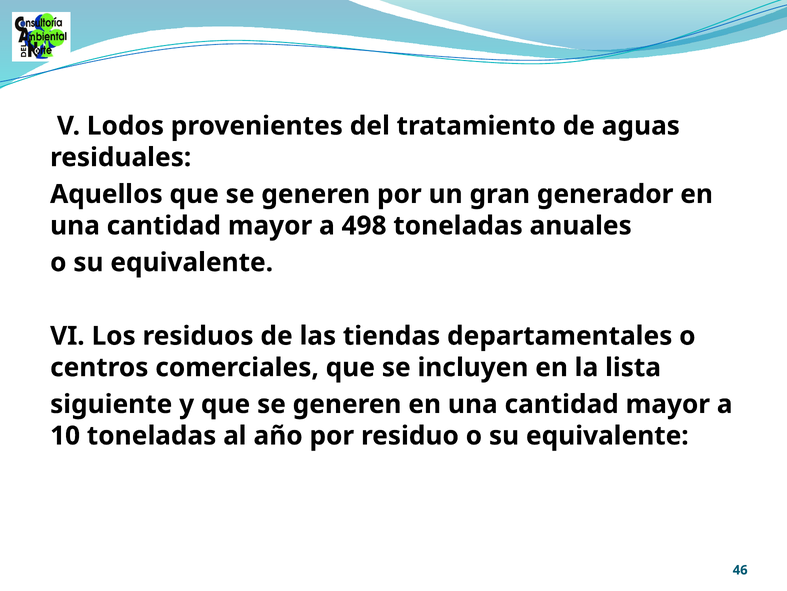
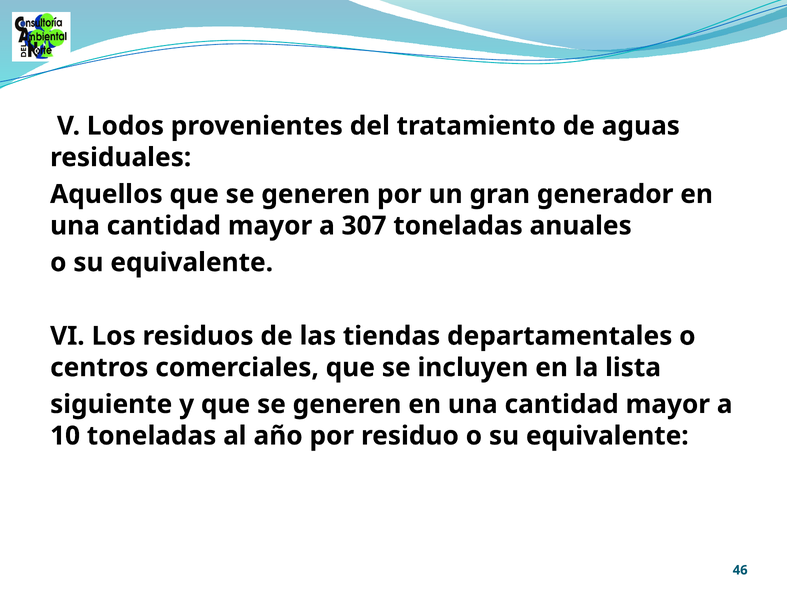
498: 498 -> 307 (364, 225)
